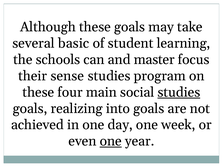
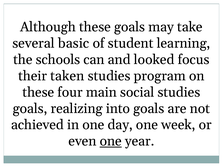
master: master -> looked (154, 60)
sense: sense -> taken (67, 76)
studies underline: present -> none (179, 92)
